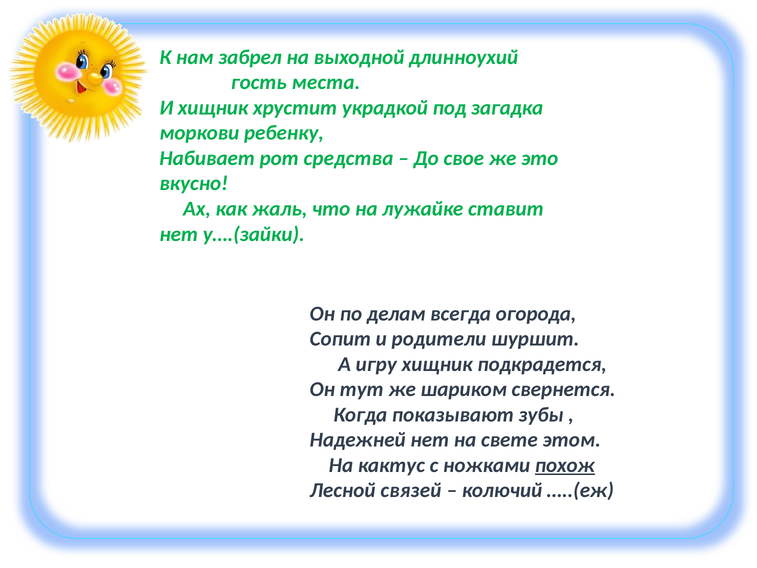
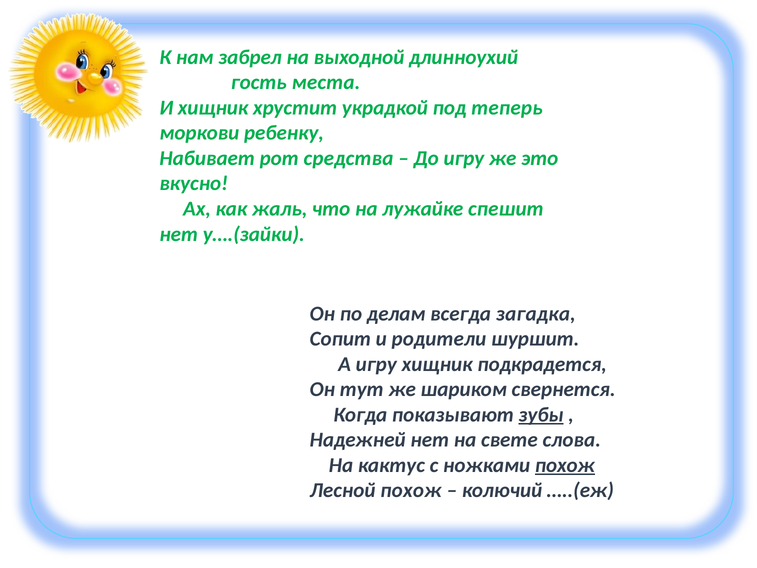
загадка: загадка -> теперь (507, 108)
До свое: свое -> игру (464, 158)
ставит: ставит -> спешит (506, 209)
огорода: огорода -> загадка (536, 314)
зубы underline: none -> present (541, 415)
этом: этом -> слова (572, 440)
Лесной связей: связей -> похож (411, 490)
